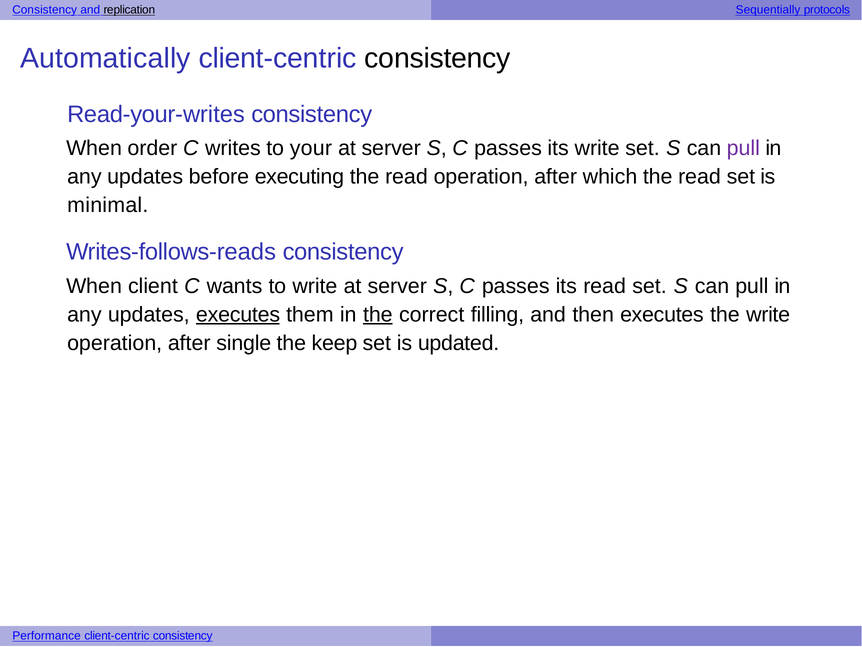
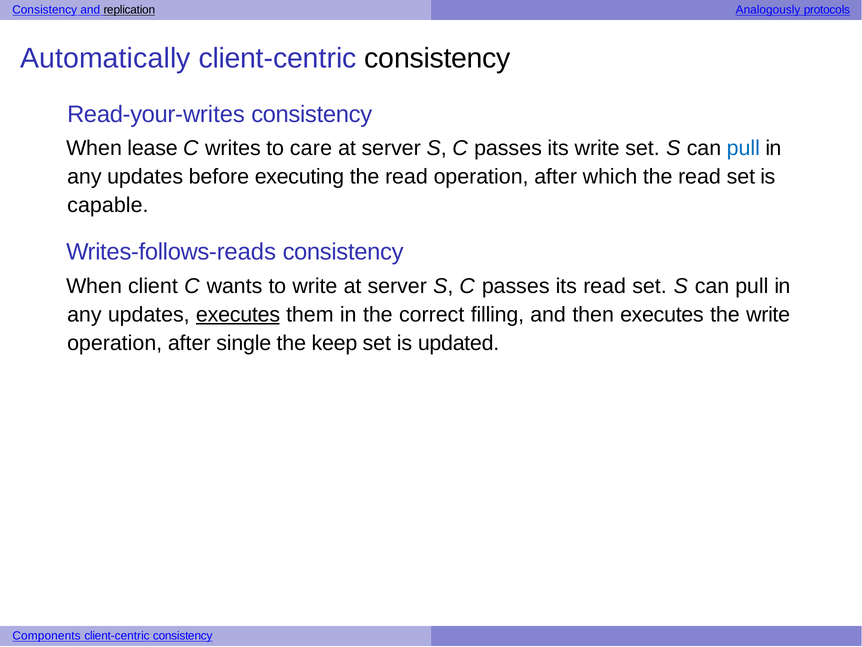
Sequentially: Sequentially -> Analogously (768, 10)
order: order -> lease (153, 148)
your: your -> care (311, 148)
pull colour: purple -> blue (743, 148)
minimal: minimal -> capable (108, 205)
the underline: present -> none (378, 315)
Performance: Performance -> Components (47, 636)
